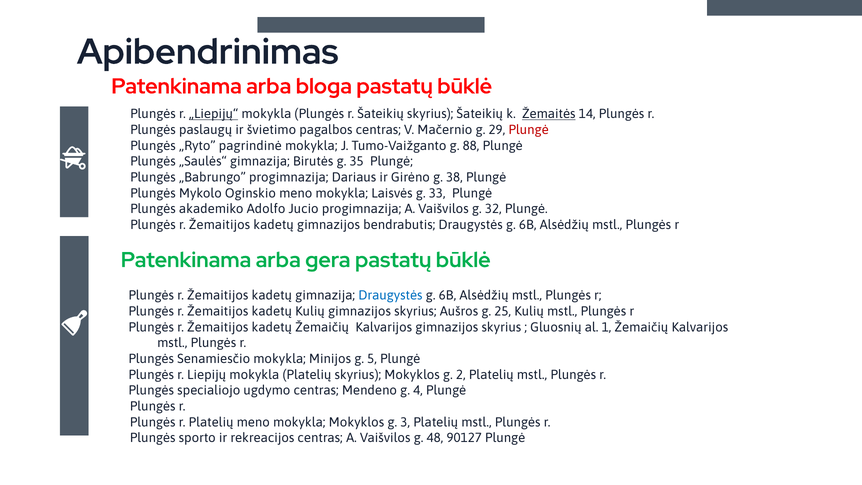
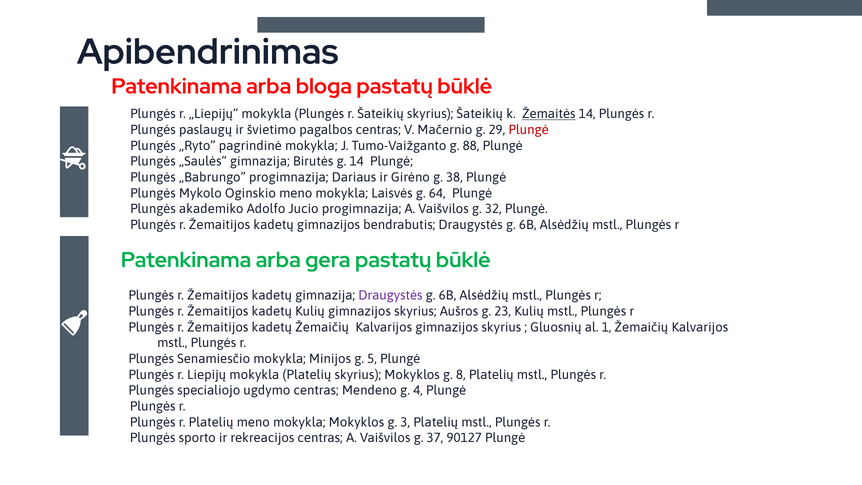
„Liepijų“ underline: present -> none (214, 114)
g 35: 35 -> 14 (357, 162)
33: 33 -> 64 (437, 193)
Draugystės colour: blue -> purple (390, 296)
25: 25 -> 23 (503, 311)
2: 2 -> 8 (461, 375)
48: 48 -> 37 (435, 438)
